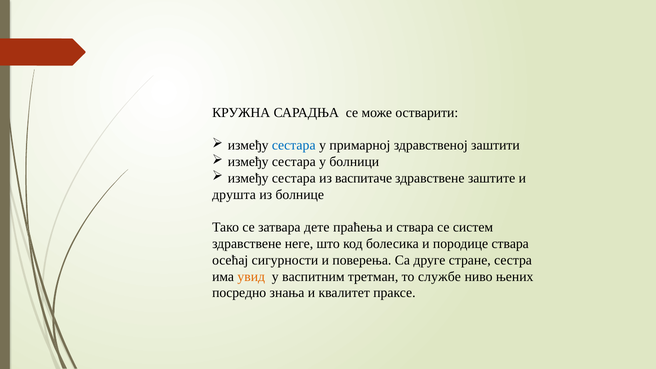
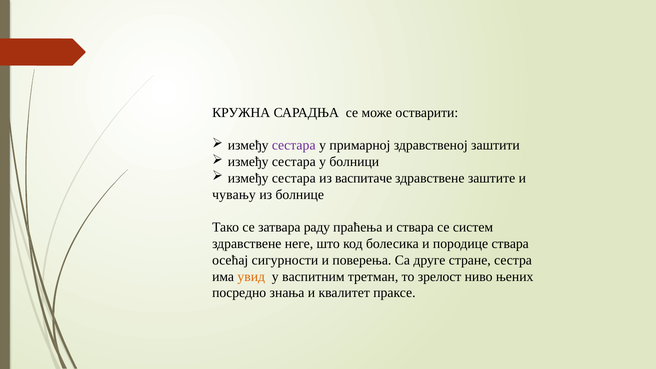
сестара colour: blue -> purple (294, 145)
друшта: друшта -> чувању (234, 195)
дете: дете -> раду (317, 227)
службе: службе -> зрелост (440, 277)
